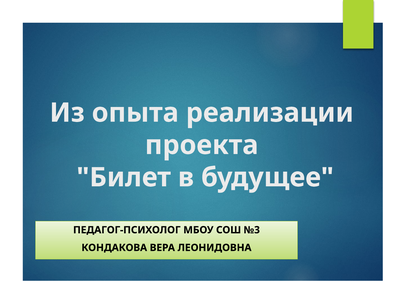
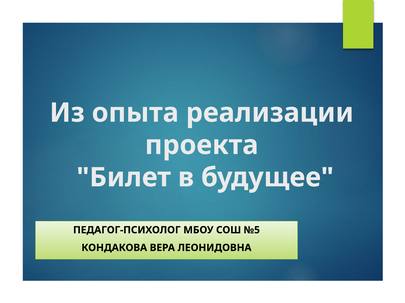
№3: №3 -> №5 (252, 231)
